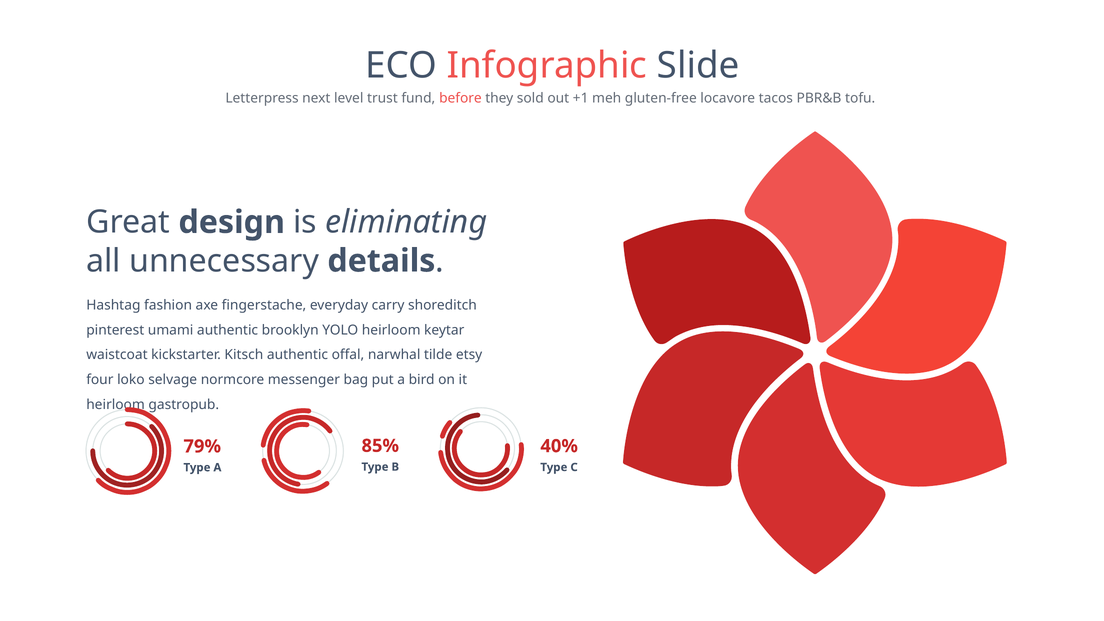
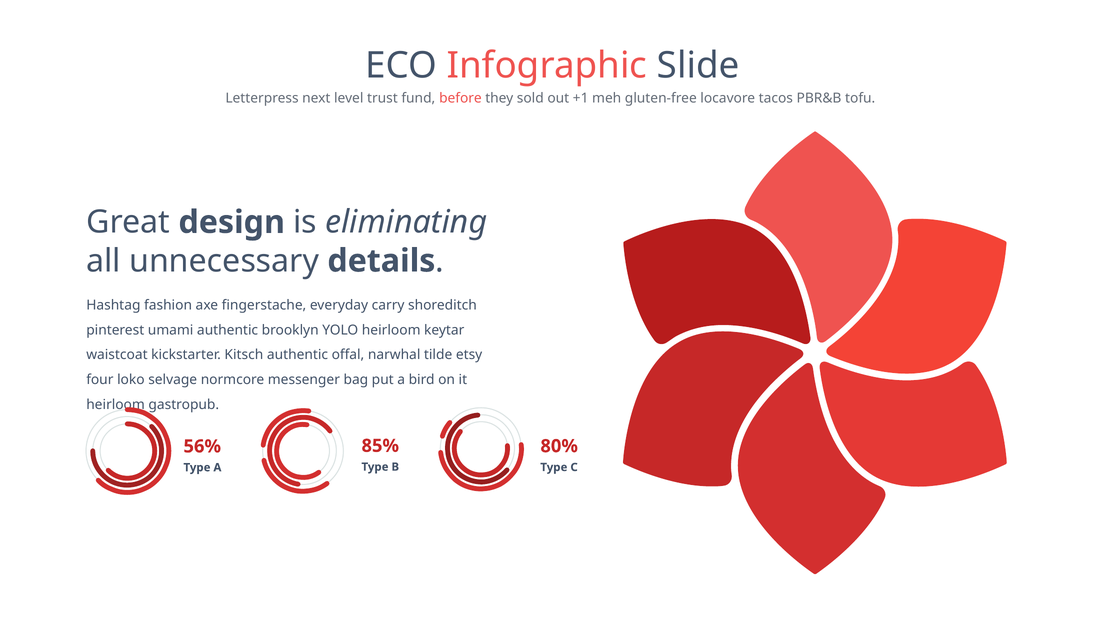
40%: 40% -> 80% (559, 446)
79%: 79% -> 56% (202, 446)
